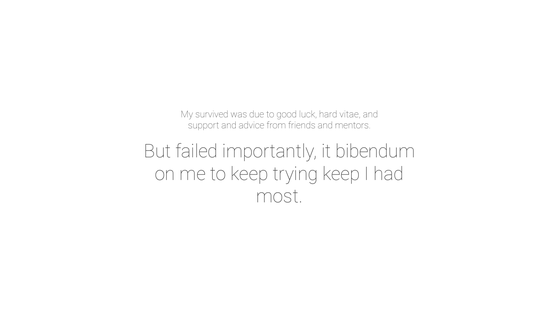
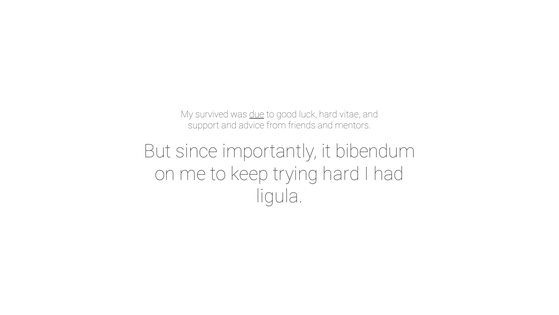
due underline: none -> present (257, 114)
failed: failed -> since (197, 151)
trying keep: keep -> hard (341, 174)
most: most -> ligula (279, 196)
